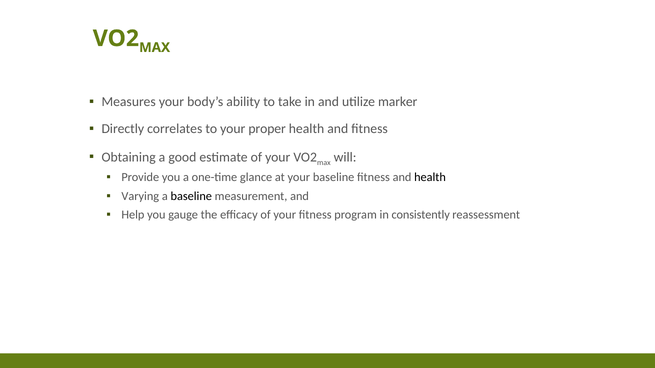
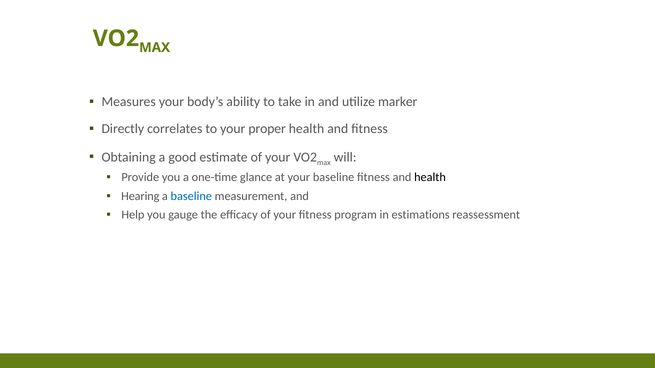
Varying: Varying -> Hearing (140, 196)
baseline colour: black -> blue (191, 196)
consistently: consistently -> estimations (421, 215)
